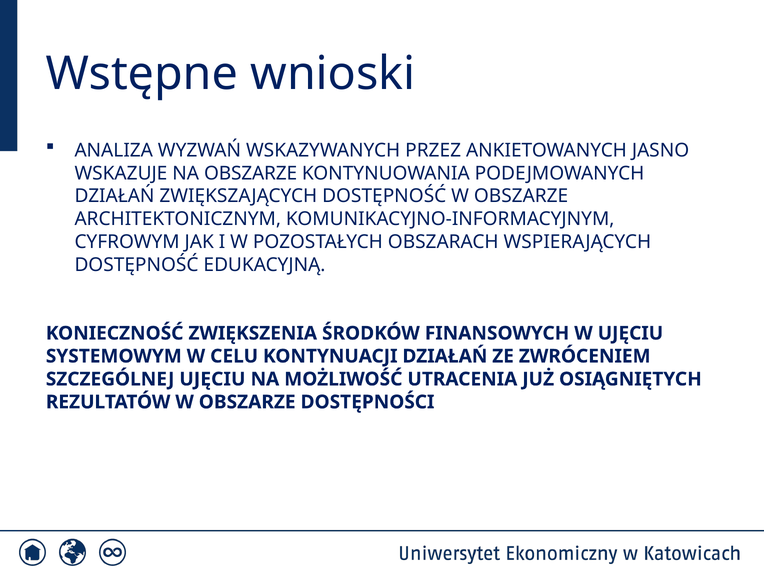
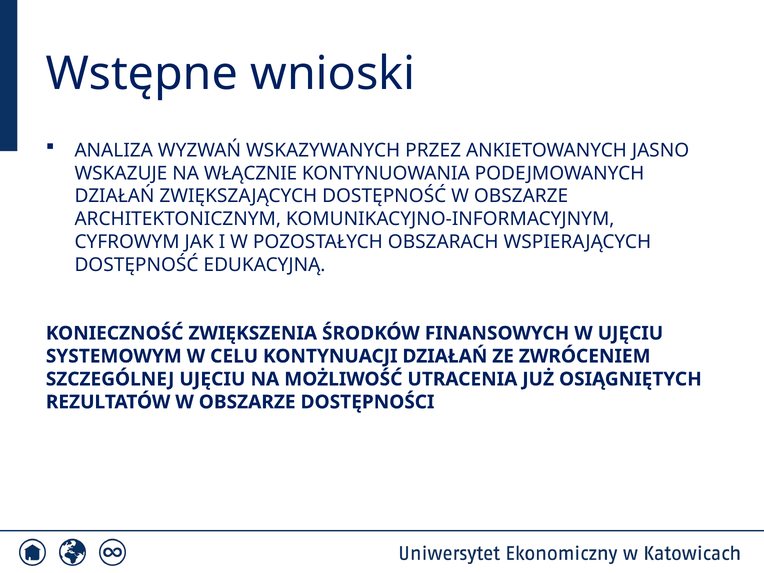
NA OBSZARZE: OBSZARZE -> WŁĄCZNIE (251, 173)
